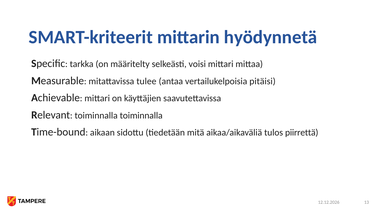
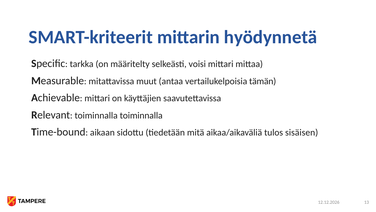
tulee: tulee -> muut (146, 81)
pitäisi: pitäisi -> tämän (263, 81)
piirrettä: piirrettä -> sisäisen (302, 132)
